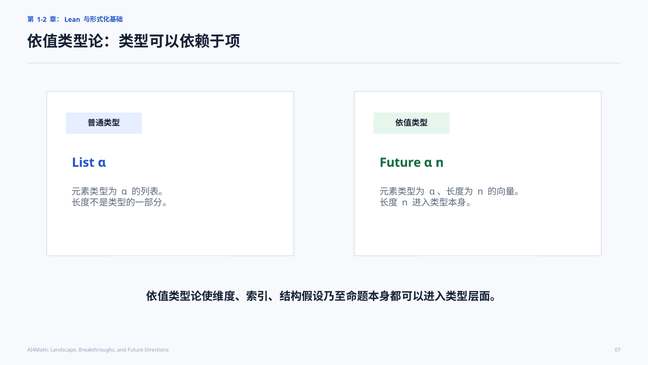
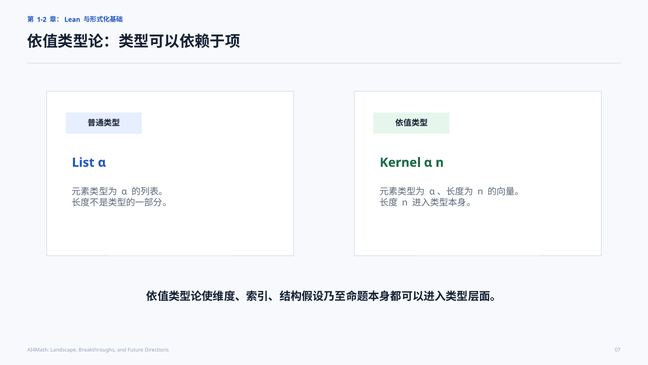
Future: Future -> Kernel (400, 162)
